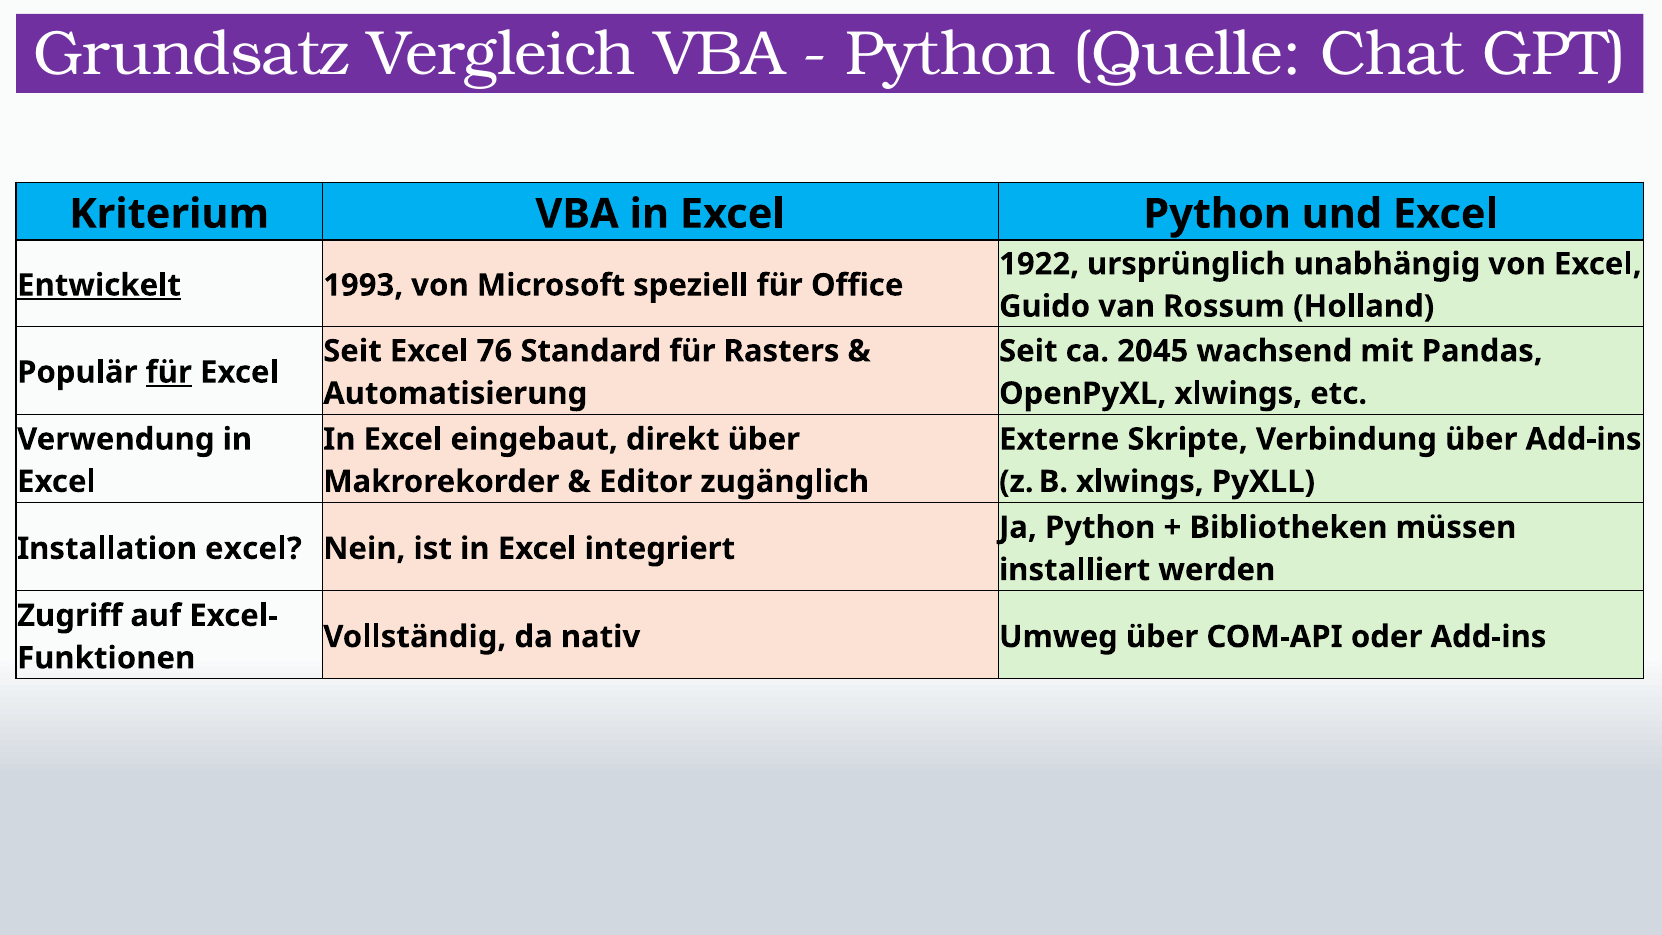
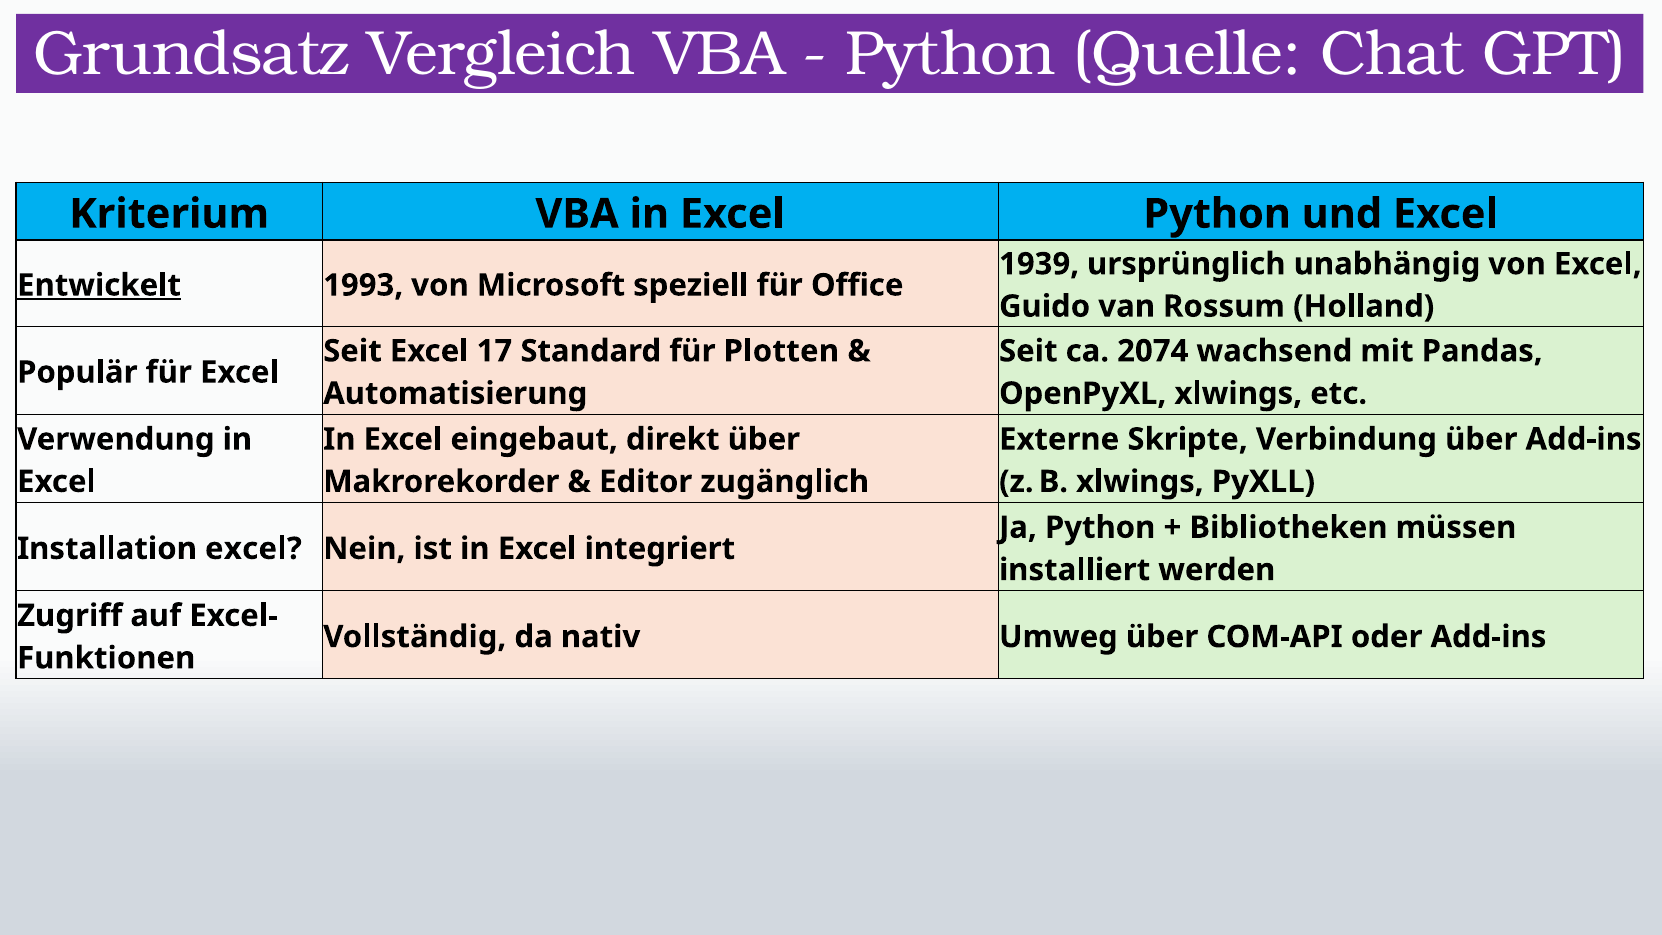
1922: 1922 -> 1939 (1039, 264)
76: 76 -> 17 (494, 351)
Rasters: Rasters -> Plotten (781, 351)
2045: 2045 -> 2074 (1153, 351)
für underline: present -> none (169, 372)
